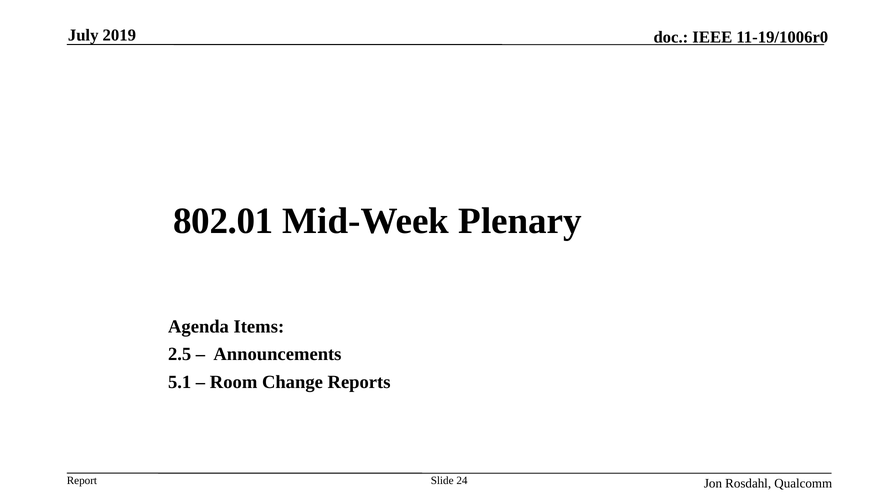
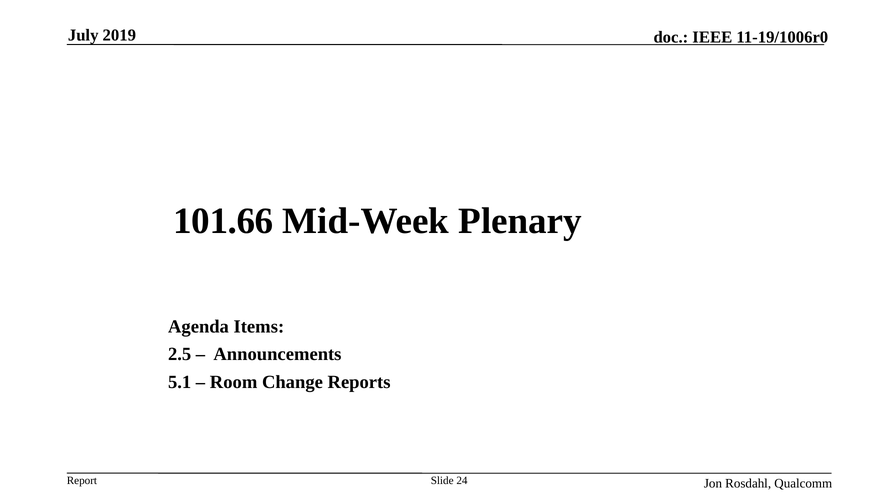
802.01: 802.01 -> 101.66 (223, 221)
